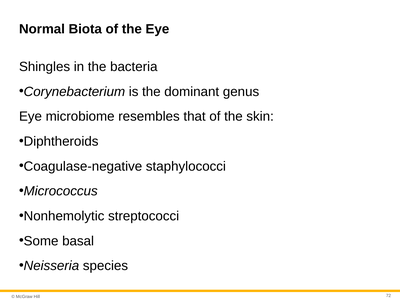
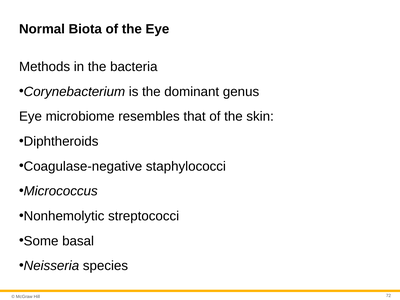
Shingles: Shingles -> Methods (45, 67)
